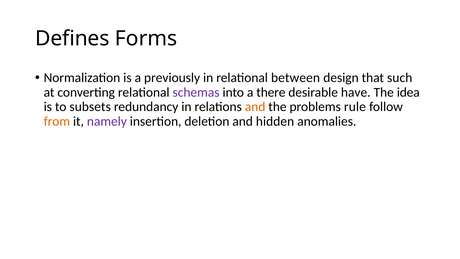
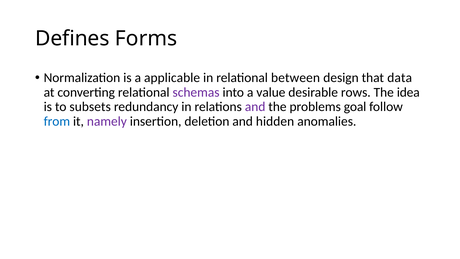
previously: previously -> applicable (172, 78)
such: such -> data (400, 78)
there: there -> value (271, 92)
have: have -> rows (356, 92)
and colour: orange -> purple (255, 107)
rule: rule -> goal (355, 107)
from colour: orange -> blue (57, 121)
